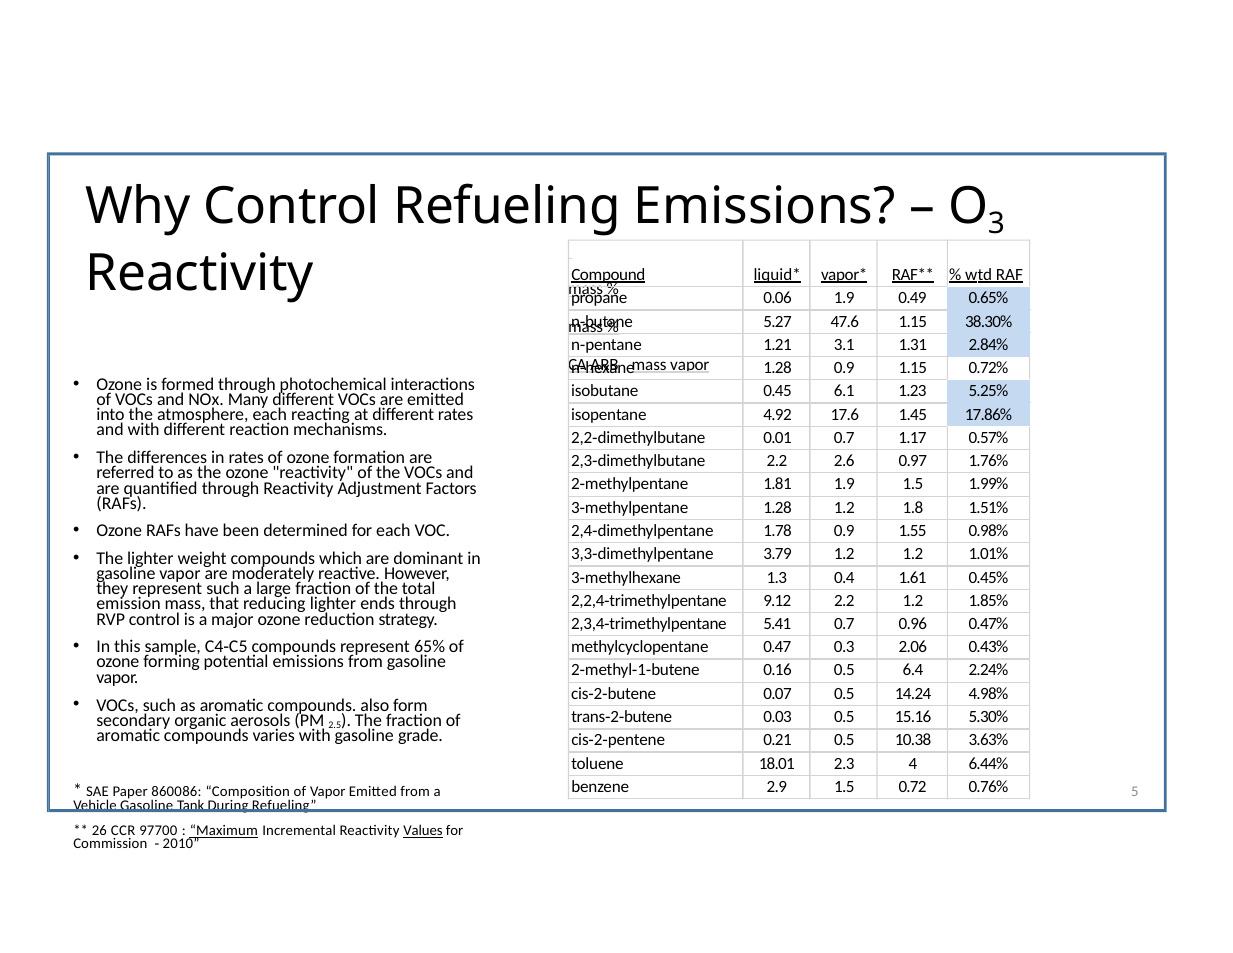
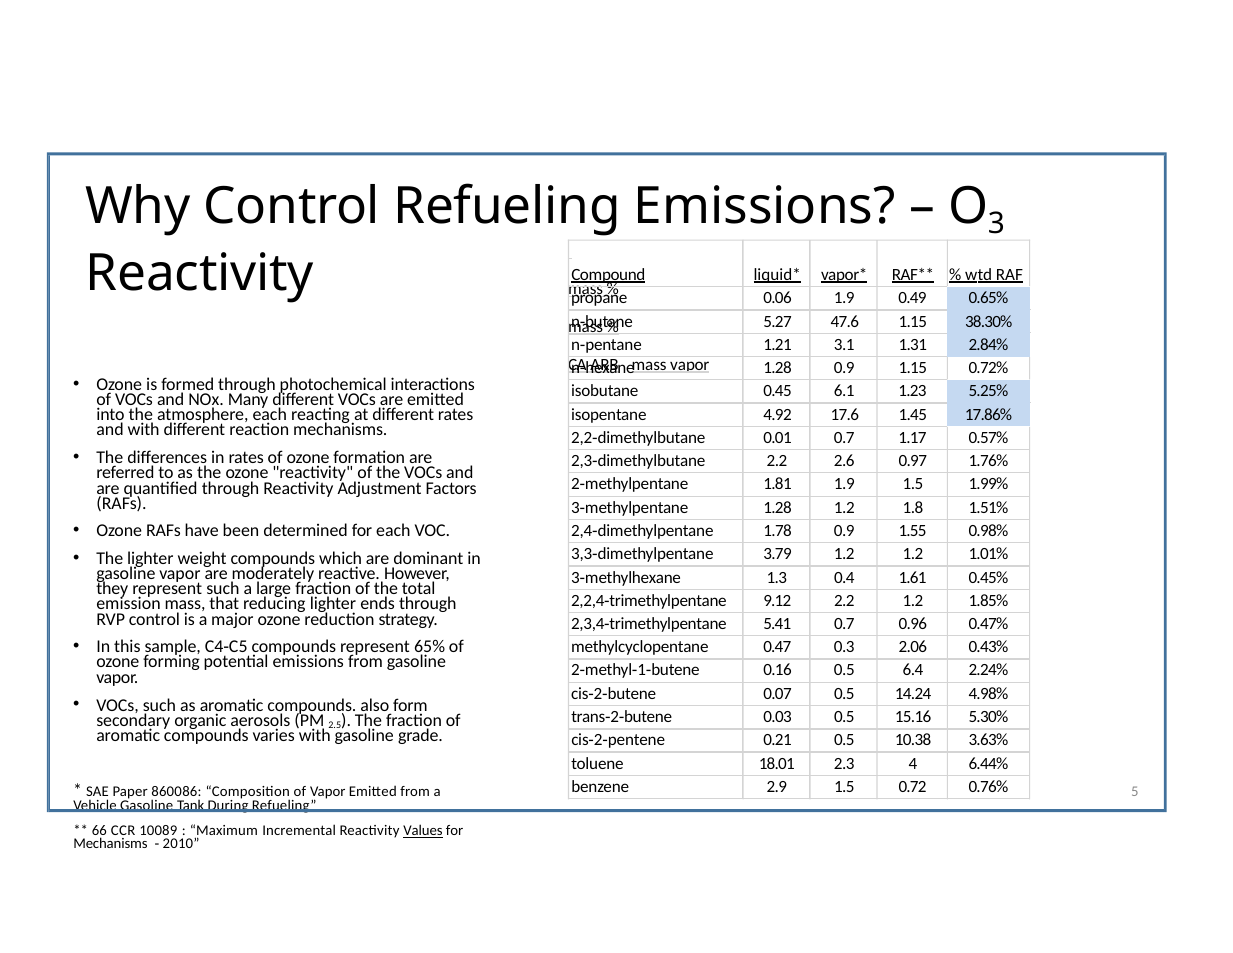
26: 26 -> 66 (99, 831)
97700: 97700 -> 10089 (158, 831)
Maximum underline: present -> none (224, 831)
Commission: Commission -> Mechanisms (110, 844)
